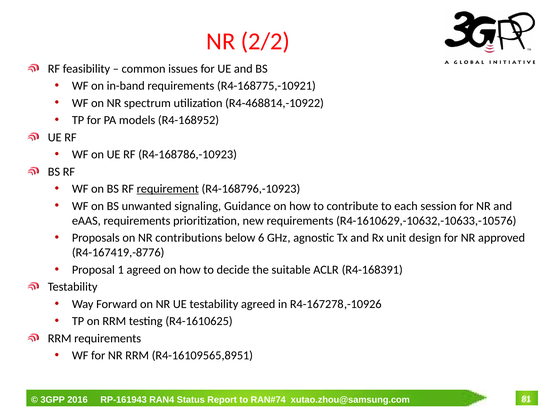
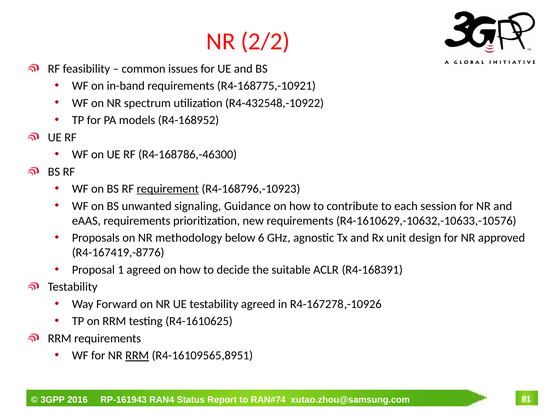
R4-468814,-10922: R4-468814,-10922 -> R4-432548,-10922 (275, 103)
R4-168786,-10923: R4-168786,-10923 -> R4-168786,-46300 (188, 154)
contributions: contributions -> methodology (189, 237)
RRM underline: none -> present (137, 355)
